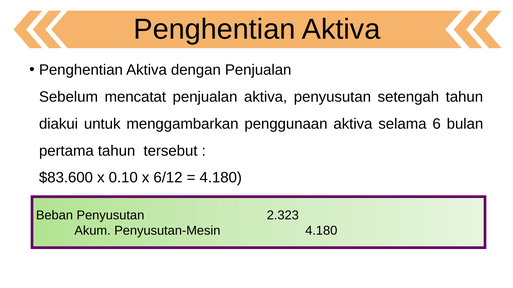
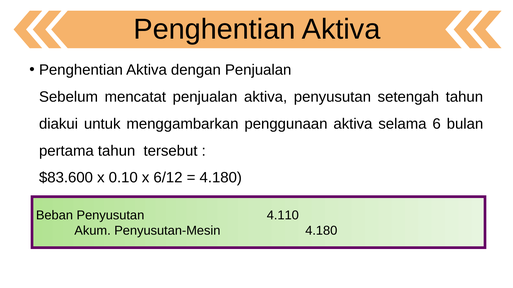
2.323: 2.323 -> 4.110 (283, 216)
